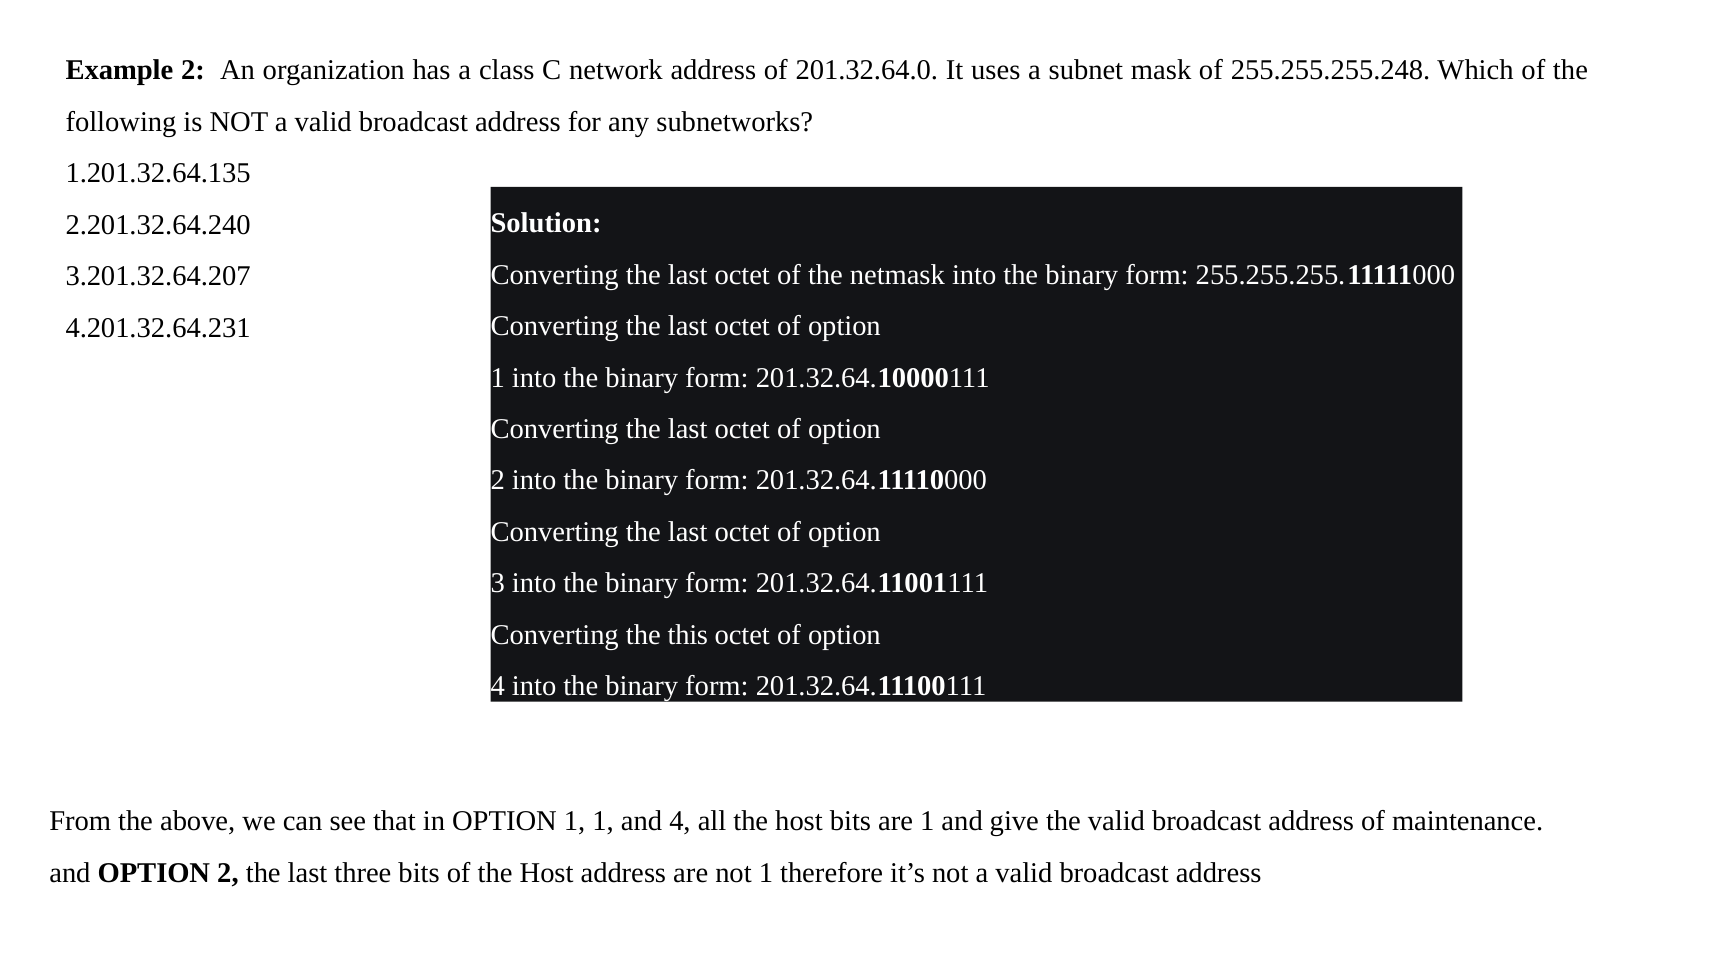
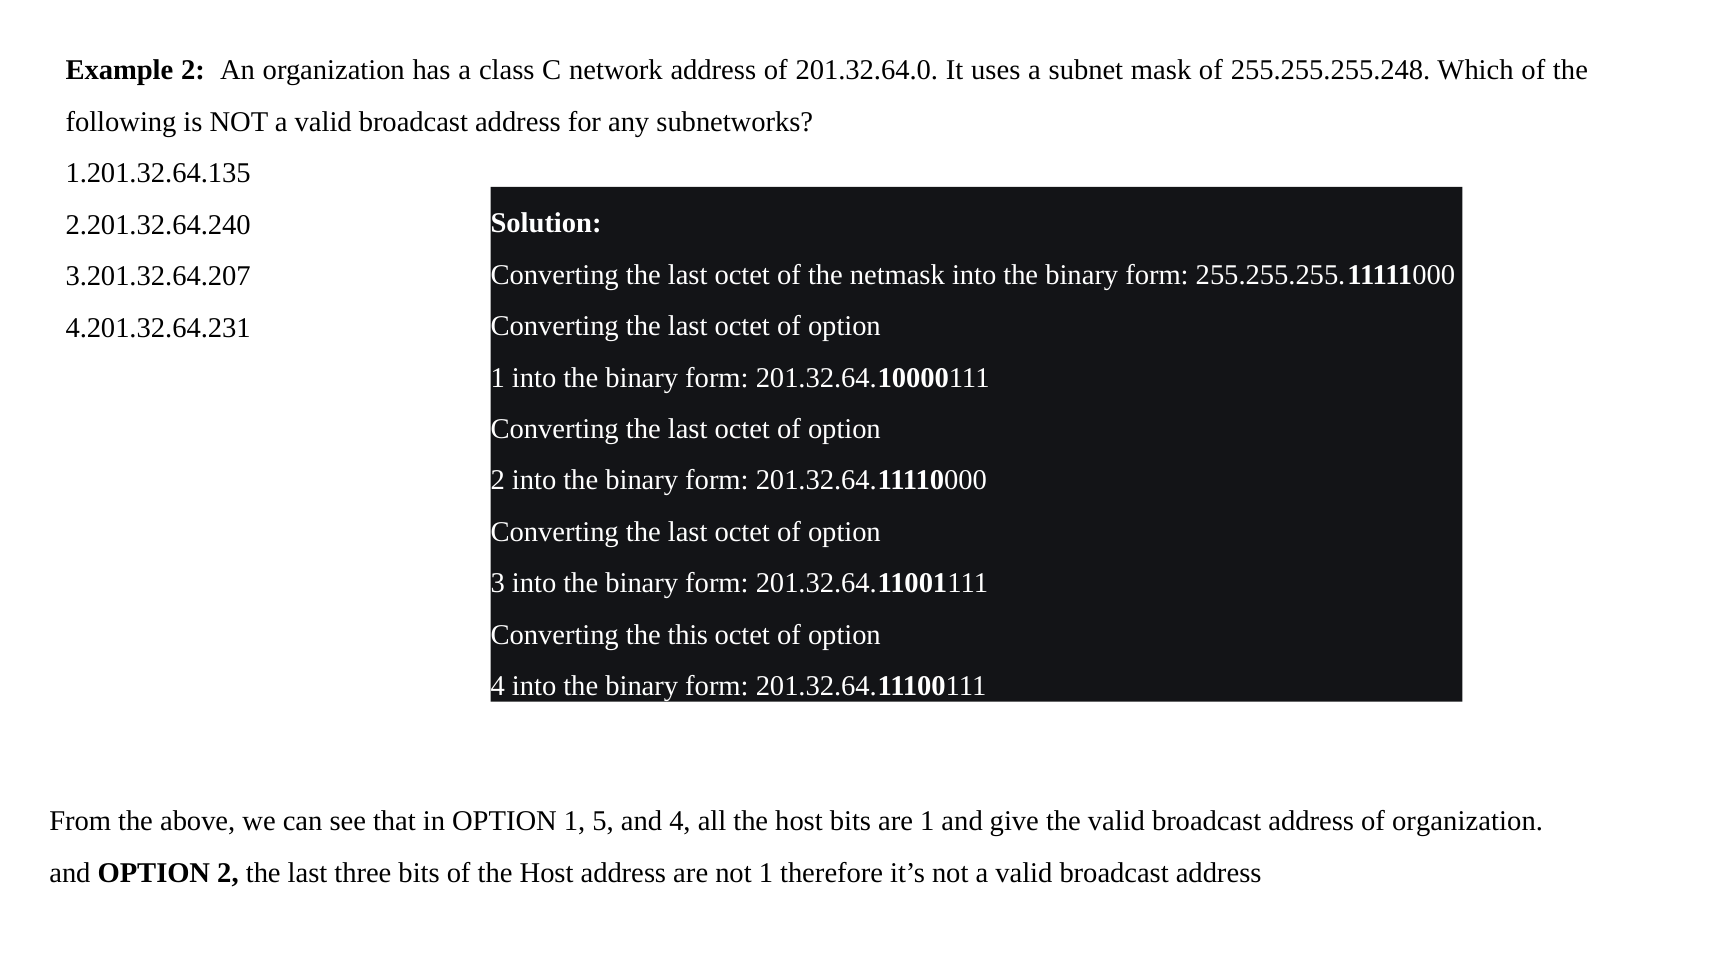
1 1: 1 -> 5 (603, 822)
of maintenance: maintenance -> organization (1468, 822)
